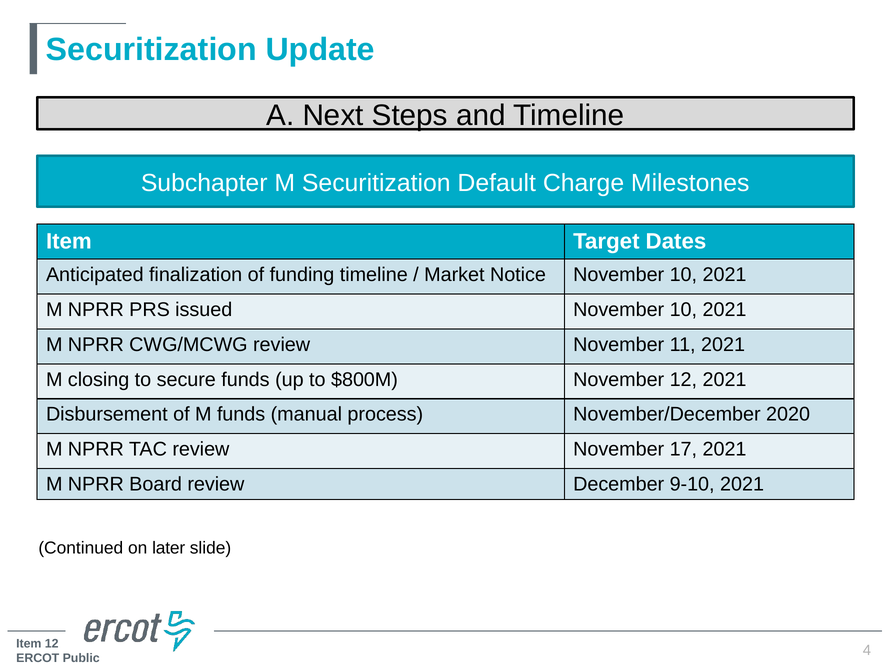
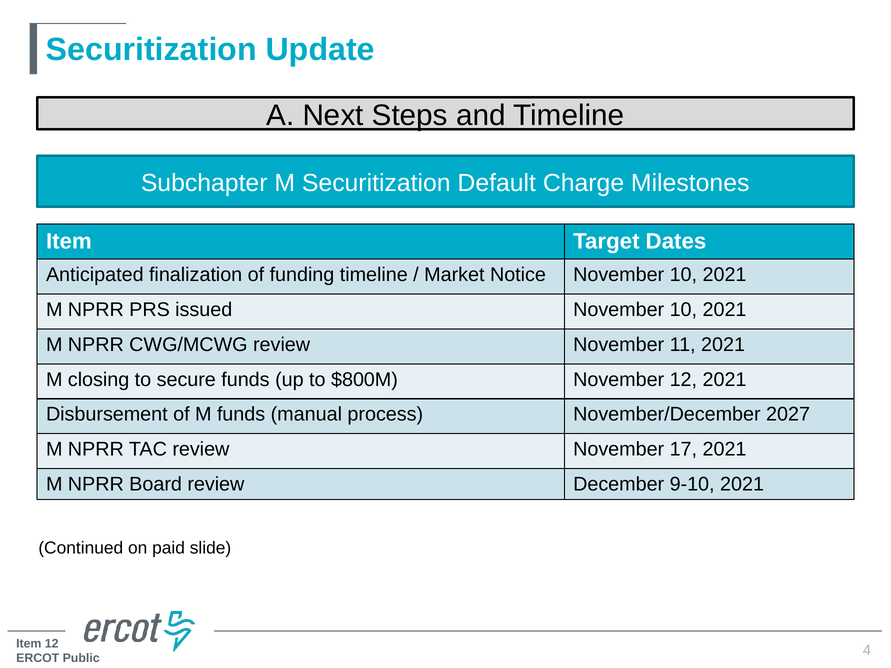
2020: 2020 -> 2027 (788, 415)
later: later -> paid (169, 548)
